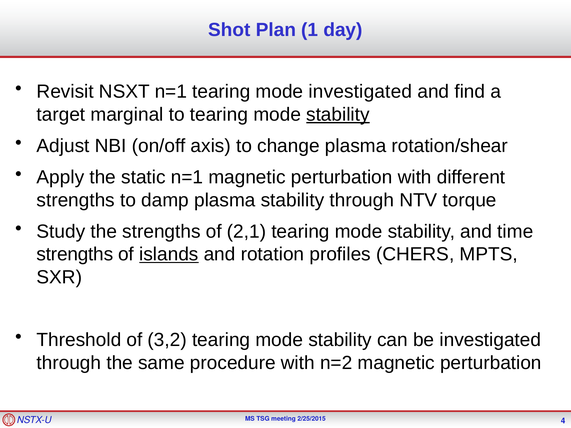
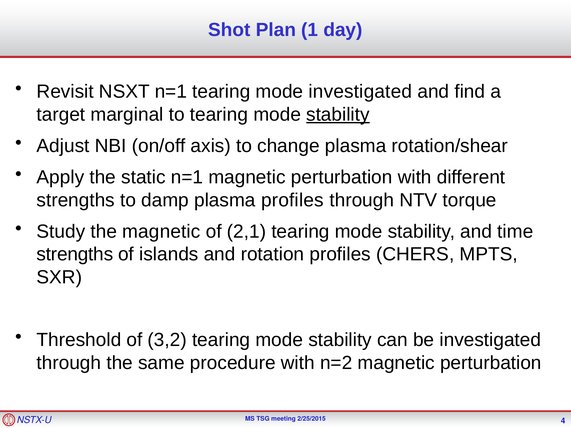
plasma stability: stability -> profiles (292, 200)
the strengths: strengths -> magnetic (161, 232)
islands underline: present -> none (169, 254)
